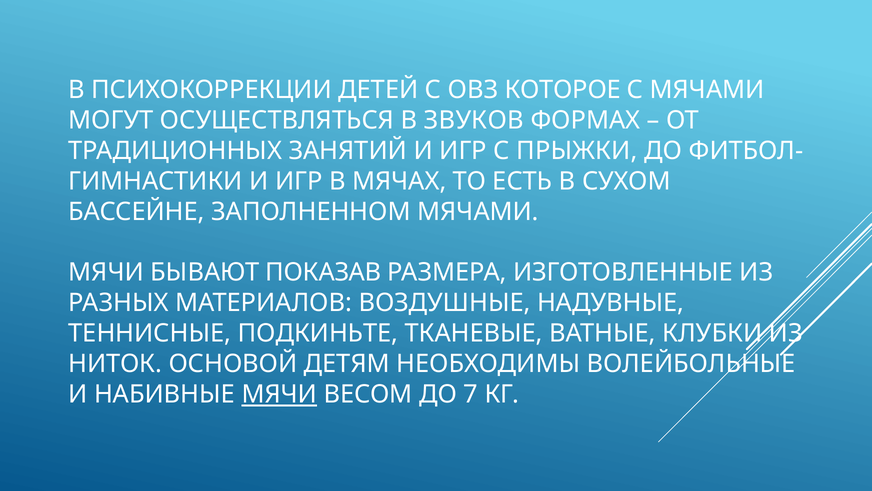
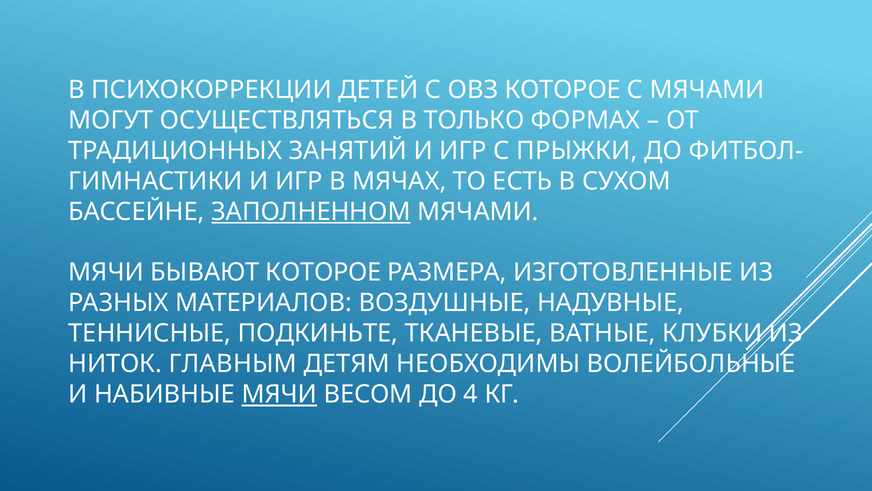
ЗВУКОВ: ЗВУКОВ -> ТОЛЬКО (474, 120)
ЗАПОЛНЕННОМ underline: none -> present (311, 211)
БЫВАЮТ ПОКАЗАВ: ПОКАЗАВ -> КОТОРОЕ (323, 272)
ОСНОВОЙ: ОСНОВОЙ -> ГЛАВНЫМ (233, 364)
7: 7 -> 4 (471, 394)
